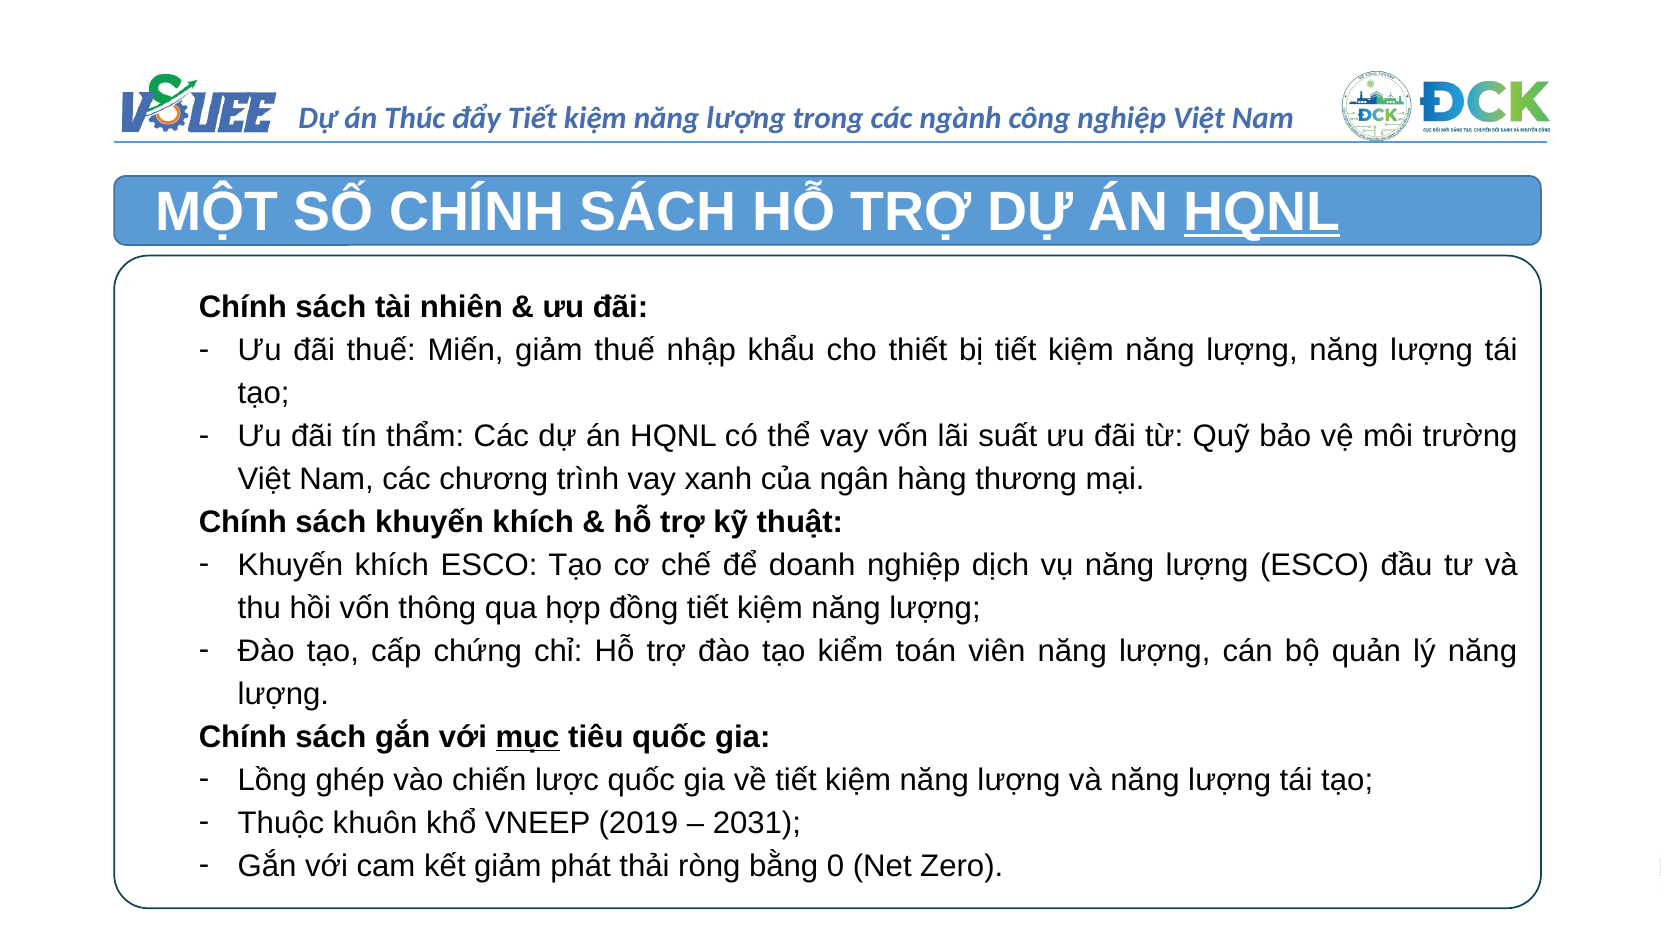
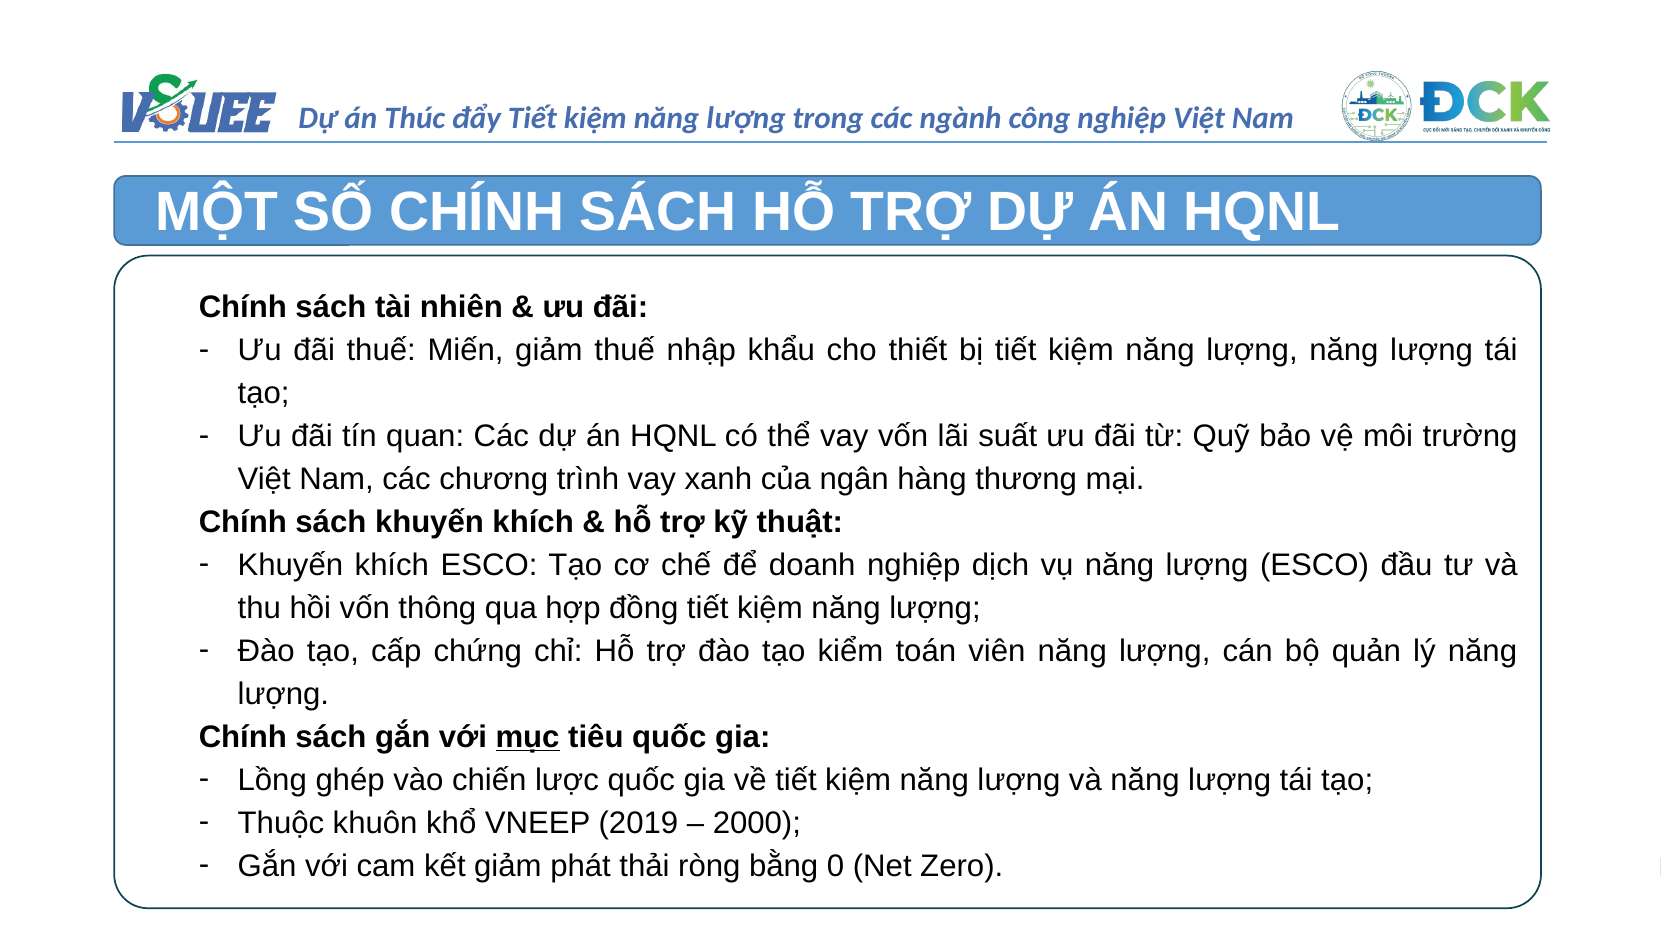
HQNL underline: present -> none (1262, 212)
thẩm: thẩm -> quan (425, 437)
2031: 2031 -> 2000 (757, 823)
